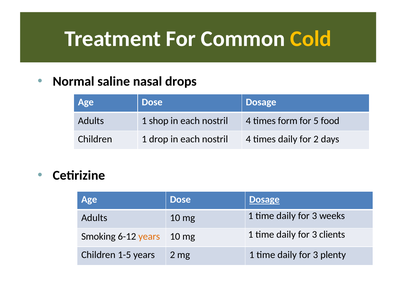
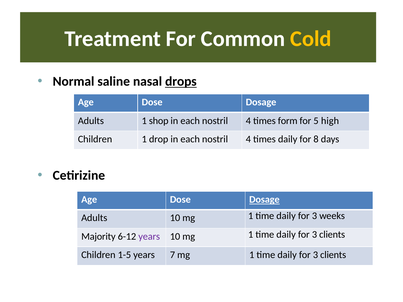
drops underline: none -> present (181, 82)
food: food -> high (330, 121)
for 2: 2 -> 8 (316, 139)
Smoking: Smoking -> Majority (98, 237)
years colour: orange -> purple (149, 237)
years 2: 2 -> 7 (172, 255)
plenty: plenty -> clients (333, 255)
